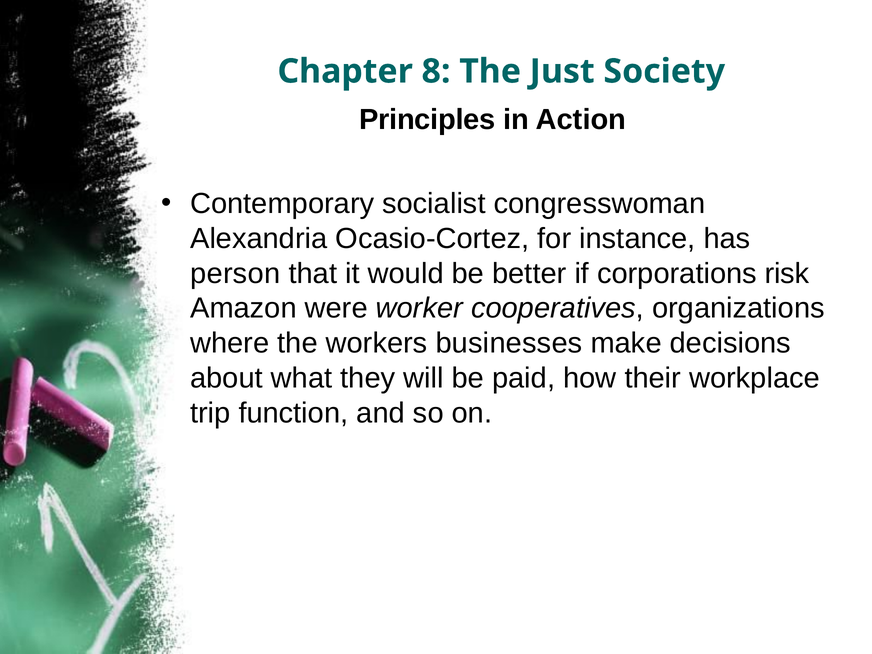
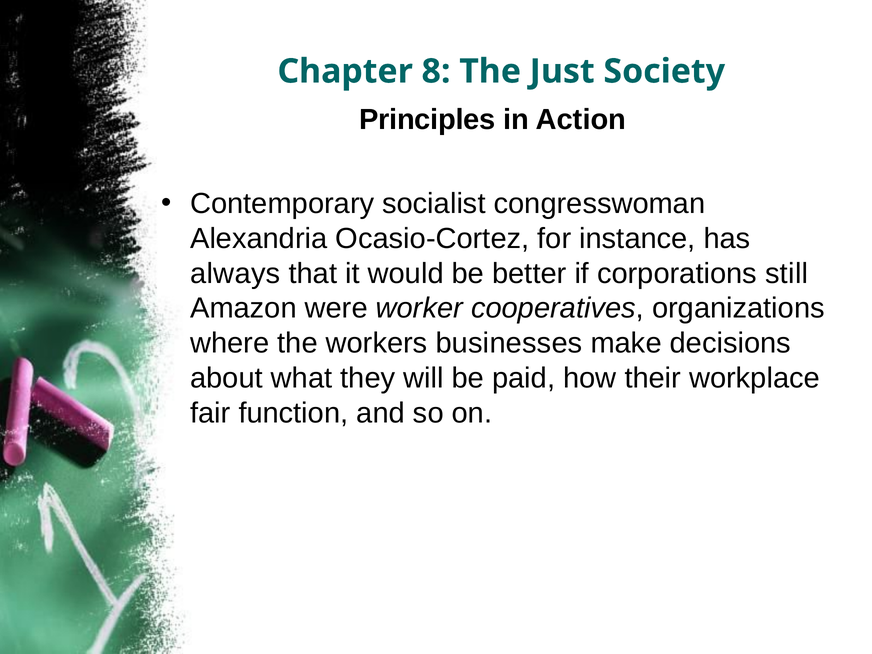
person: person -> always (235, 273)
risk: risk -> still (787, 273)
trip: trip -> fair (210, 413)
